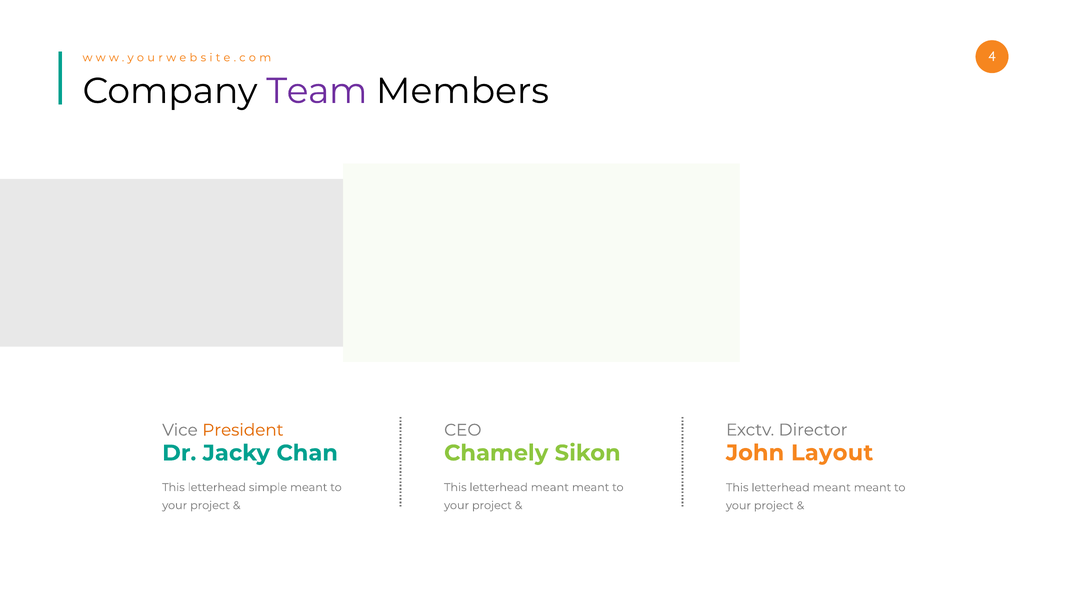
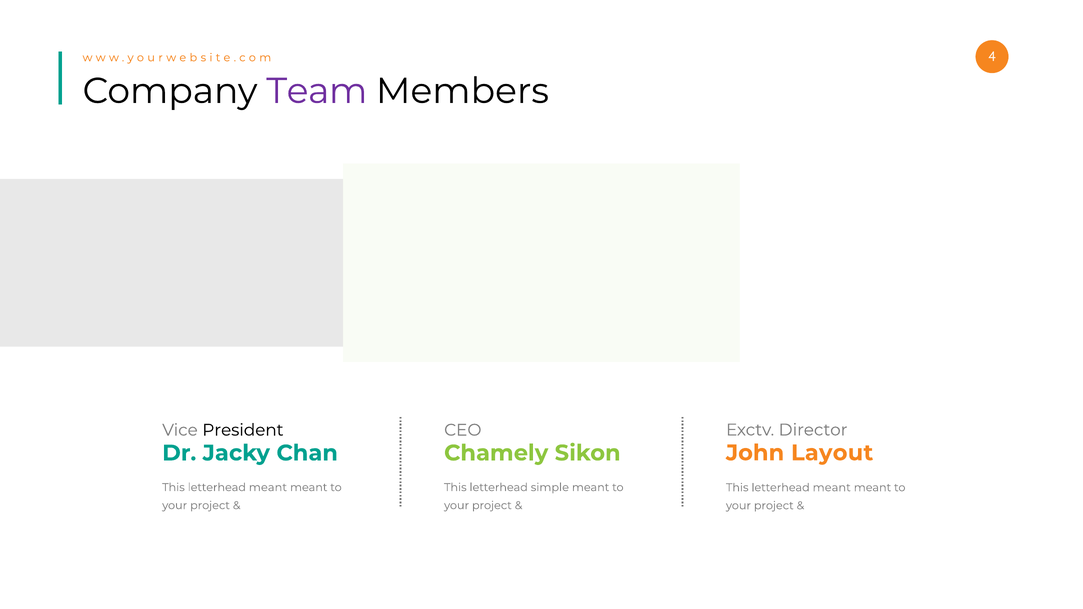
President colour: orange -> black (243, 430)
simple: simple -> meant (268, 488)
meant: meant -> simple (550, 488)
